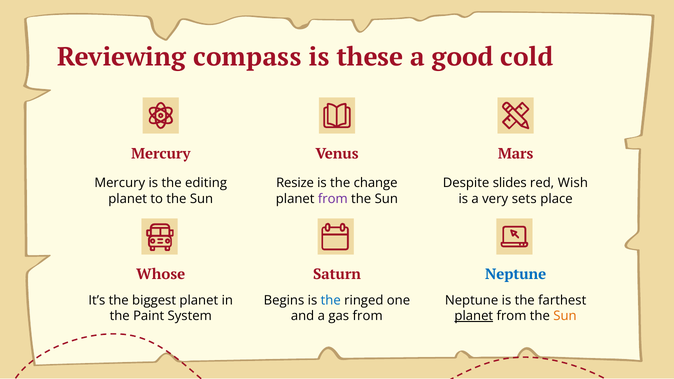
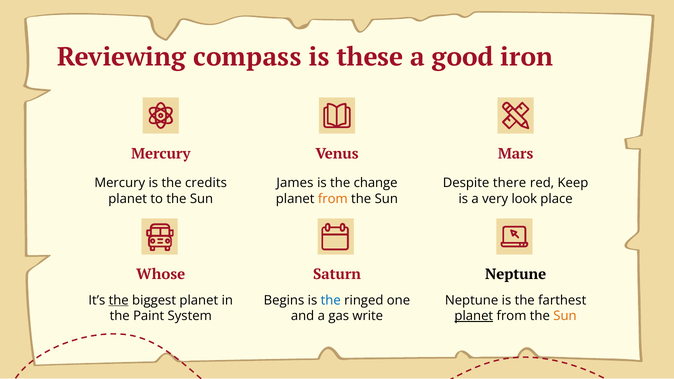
cold: cold -> iron (527, 57)
editing: editing -> credits (206, 183)
Resize: Resize -> James (295, 183)
slides: slides -> there (510, 183)
Wish: Wish -> Keep (573, 183)
from colour: purple -> orange (333, 199)
sets: sets -> look (524, 199)
Neptune colour: blue -> black (516, 274)
the underline: none -> present (119, 300)
gas from: from -> write (368, 316)
